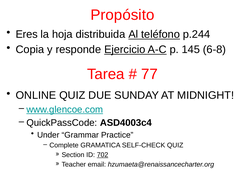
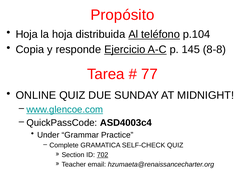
Eres: Eres -> Hoja (27, 34)
p.244: p.244 -> p.104 (197, 34)
6-8: 6-8 -> 8-8 (214, 50)
